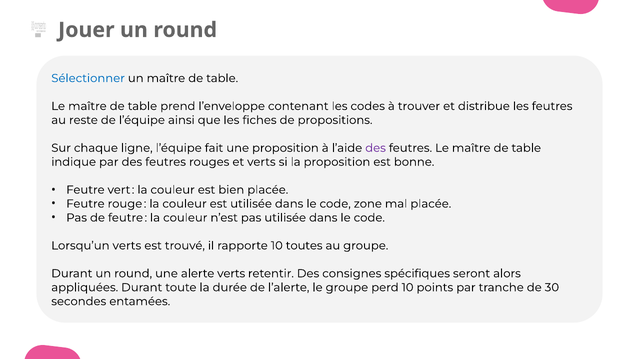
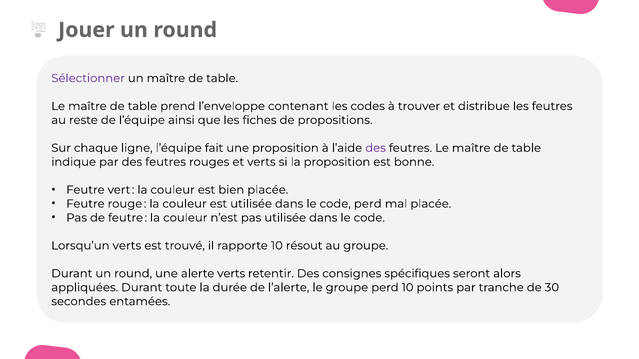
Sélectionner colour: blue -> purple (88, 78)
code zone: zone -> perd (368, 204)
toutes: toutes -> résout (304, 246)
